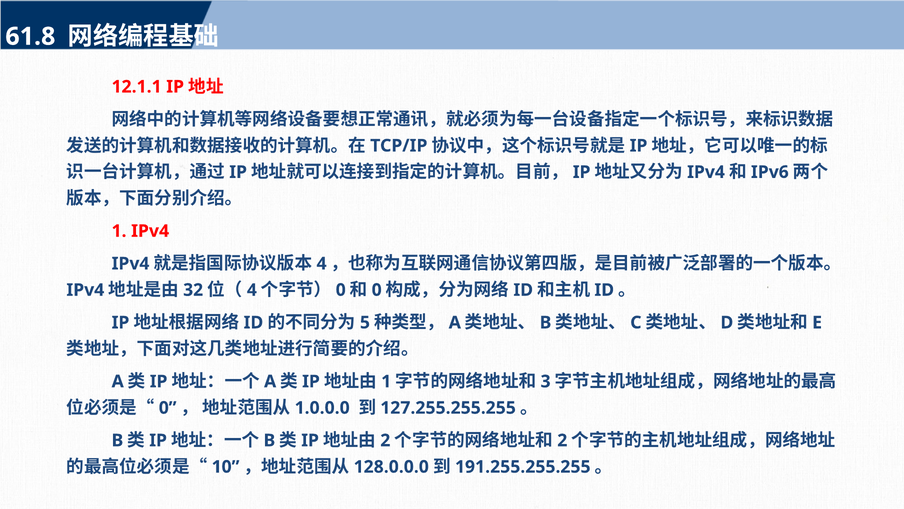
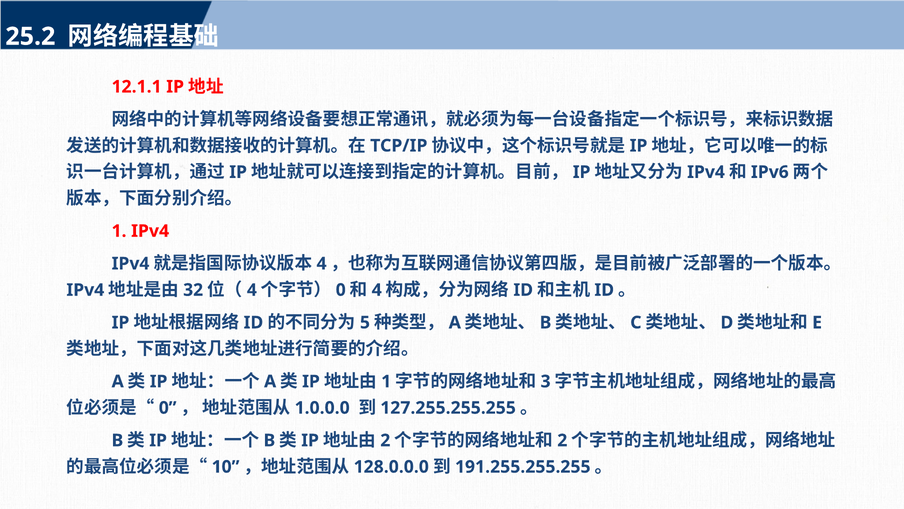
61.8: 61.8 -> 25.2 (30, 36)
0: 0 -> 4 (377, 290)
